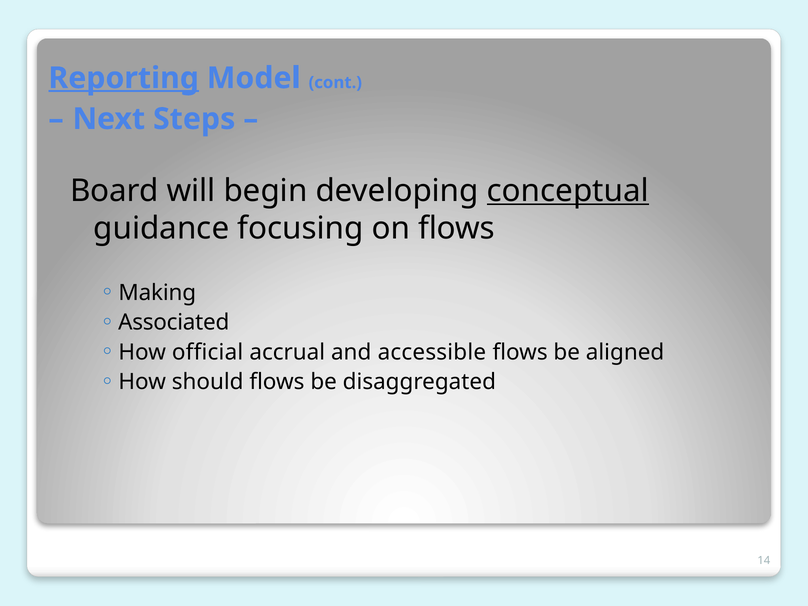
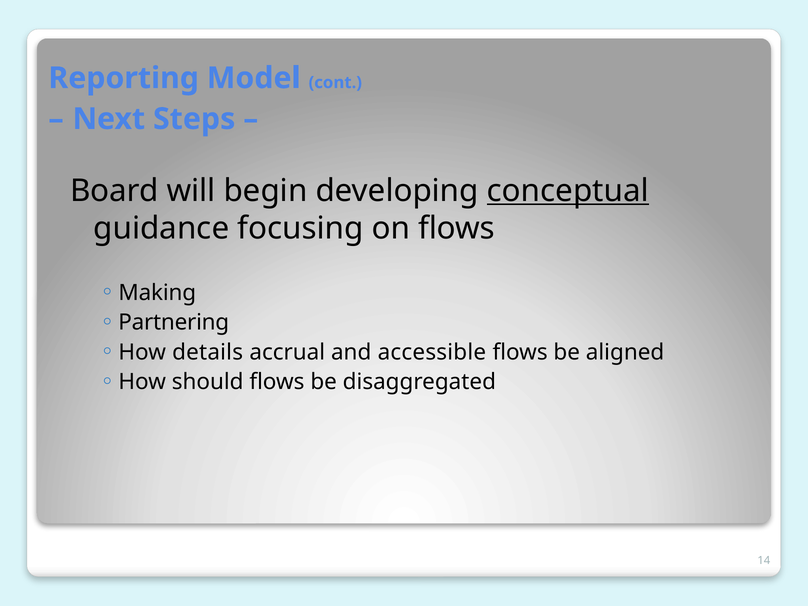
Reporting underline: present -> none (124, 78)
Associated: Associated -> Partnering (174, 322)
official: official -> details (208, 352)
